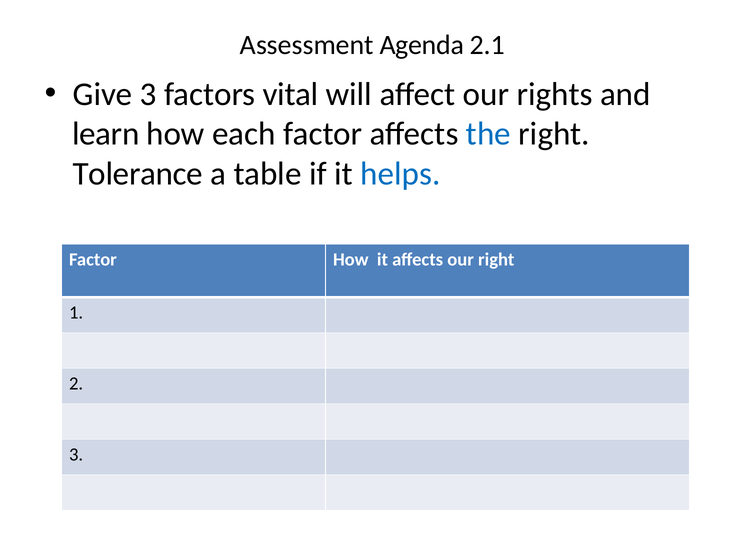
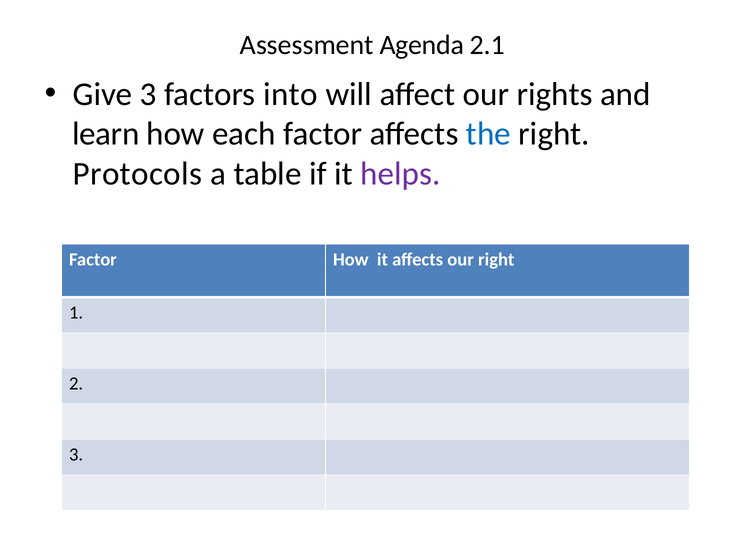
vital: vital -> into (290, 94)
Tolerance: Tolerance -> Protocols (137, 174)
helps colour: blue -> purple (400, 174)
